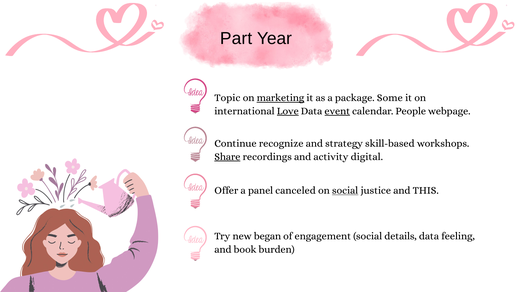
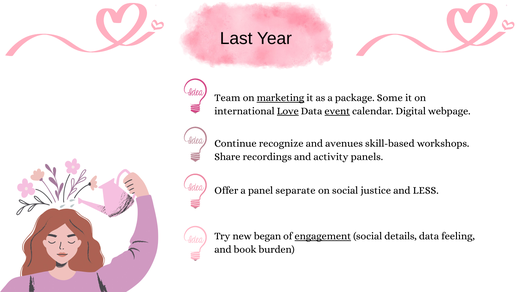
Part: Part -> Last (236, 38)
Topic: Topic -> Team (227, 98)
People: People -> Digital (411, 111)
strategy: strategy -> avenues (344, 144)
Share underline: present -> none (227, 157)
digital: digital -> panels (367, 157)
canceled: canceled -> separate (296, 190)
social underline: present -> none (345, 190)
THIS: THIS -> LESS (426, 190)
engagement underline: none -> present (323, 236)
